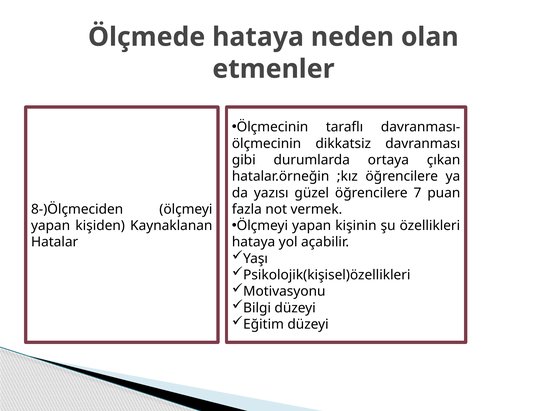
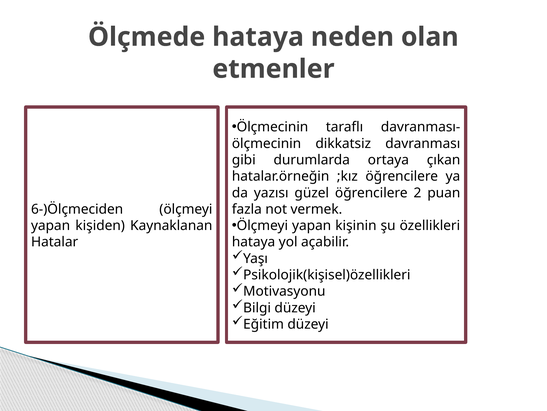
7: 7 -> 2 (417, 192)
8-)Ölçmeciden: 8-)Ölçmeciden -> 6-)Ölçmeciden (77, 209)
